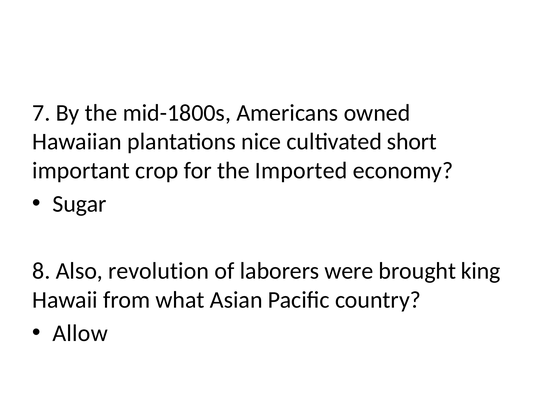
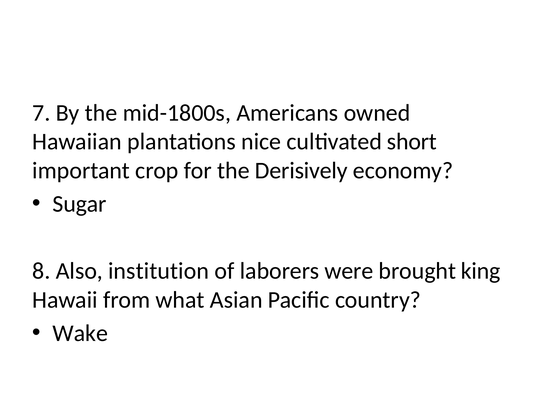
Imported: Imported -> Derisively (301, 170)
revolution: revolution -> institution (159, 271)
Allow: Allow -> Wake (80, 333)
